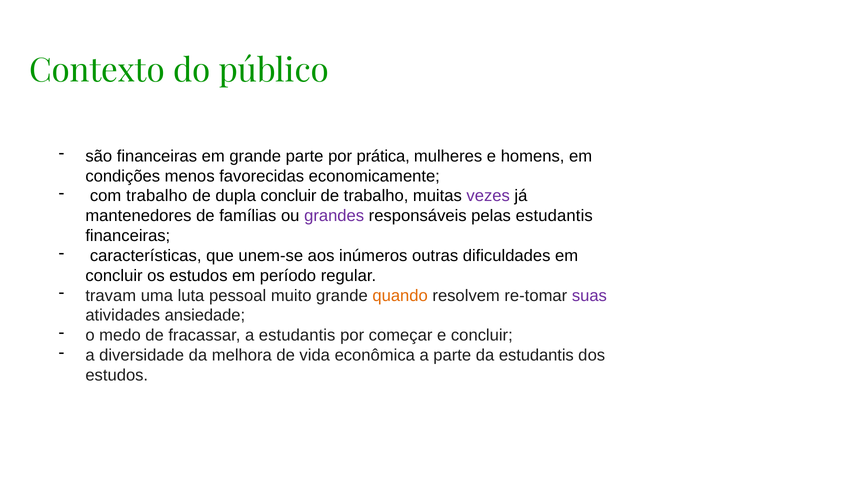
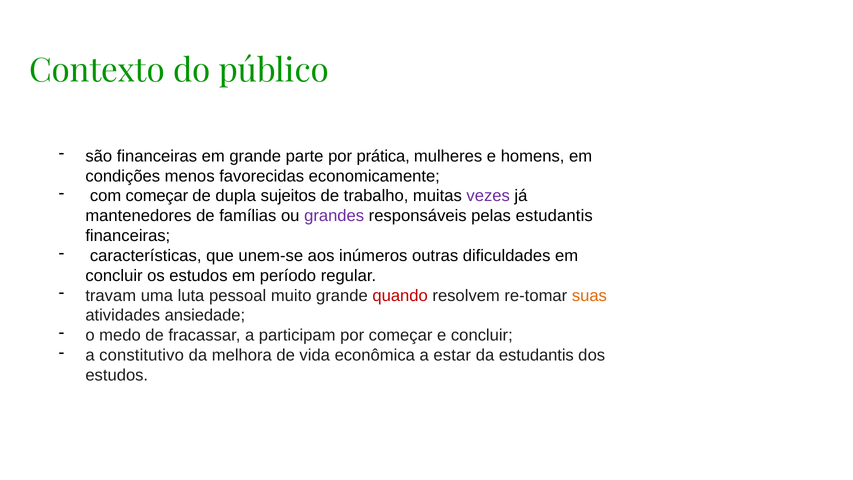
com trabalho: trabalho -> começar (157, 196)
dupla concluir: concluir -> sujeitos (288, 196)
quando colour: orange -> red (400, 295)
suas colour: purple -> orange (589, 295)
a estudantis: estudantis -> participam (297, 335)
diversidade: diversidade -> constitutivo (142, 355)
a parte: parte -> estar (452, 355)
